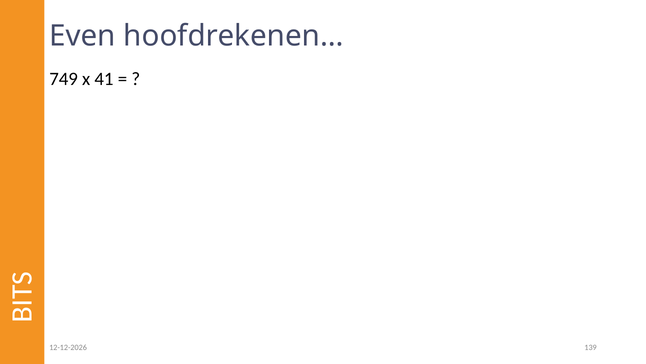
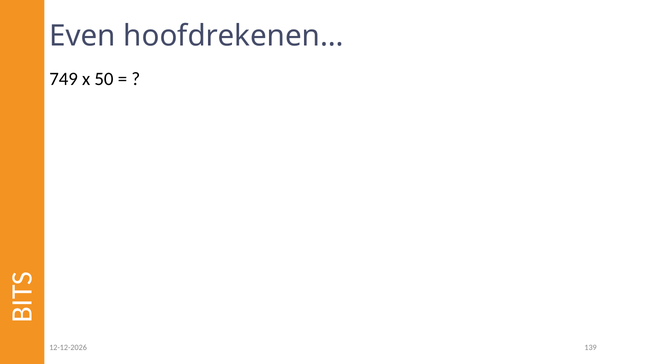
41: 41 -> 50 (104, 79)
